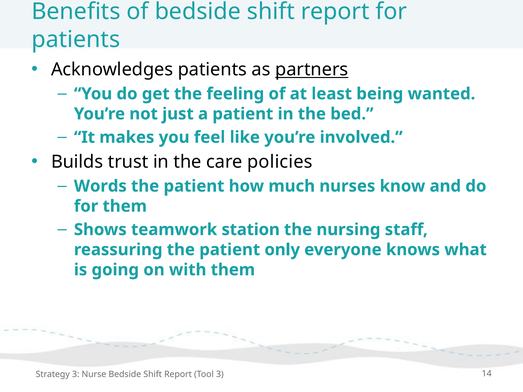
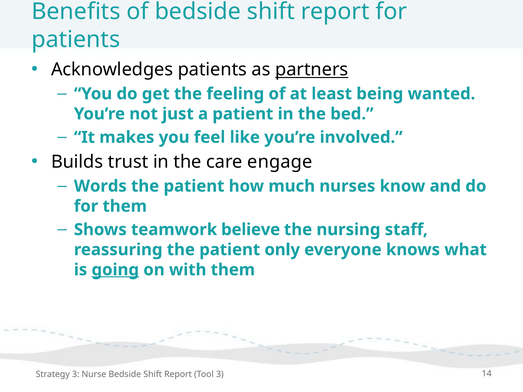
policies: policies -> engage (280, 162)
station: station -> believe (251, 230)
going underline: none -> present (115, 270)
